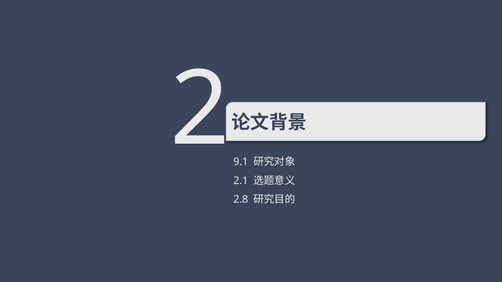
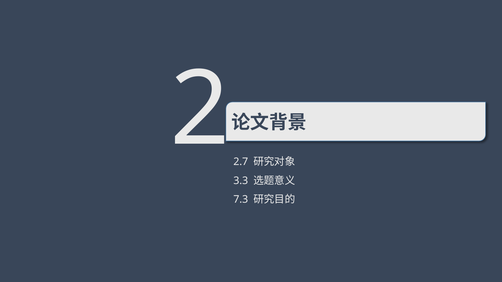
9.1: 9.1 -> 2.7 (241, 162)
2.1: 2.1 -> 3.3 (241, 181)
2.8: 2.8 -> 7.3 (241, 200)
